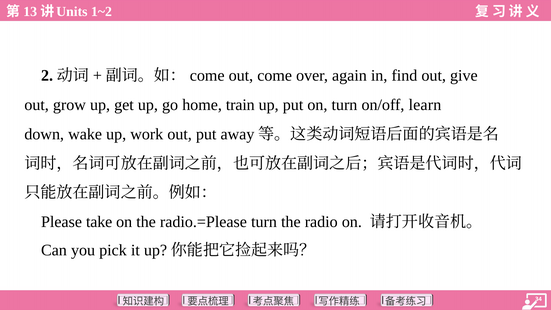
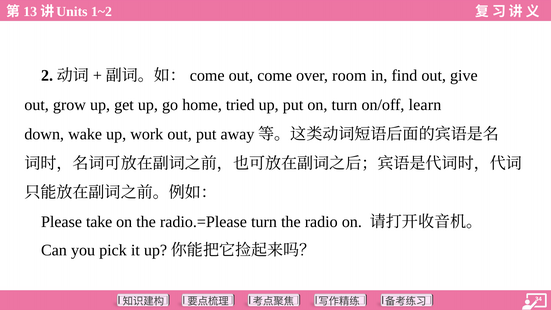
again: again -> room (349, 76)
train: train -> tried (240, 105)
